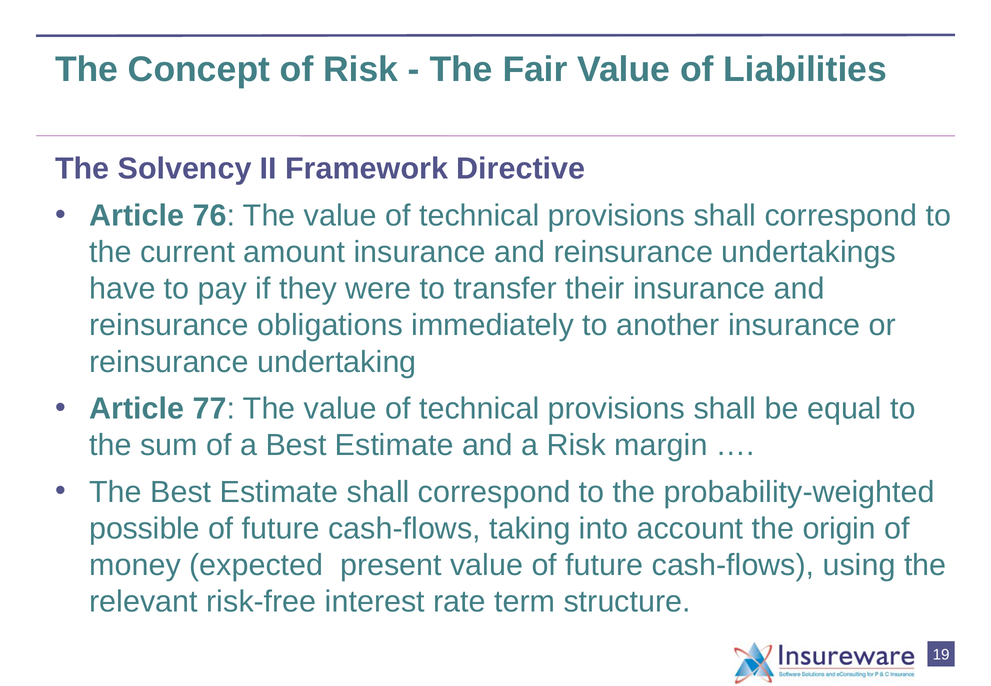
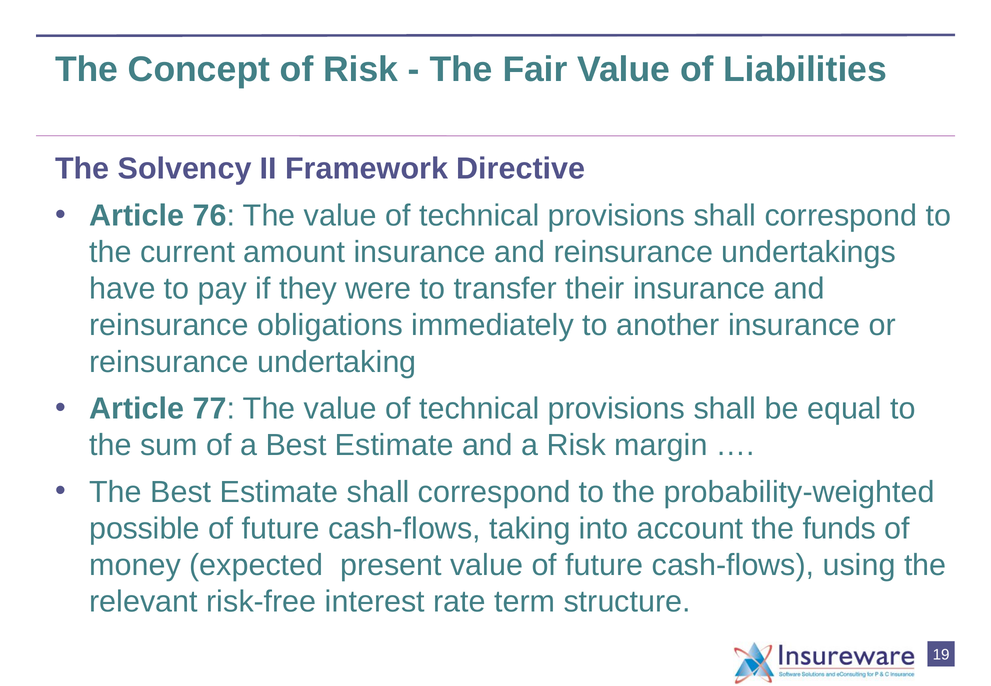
origin: origin -> funds (839, 529)
